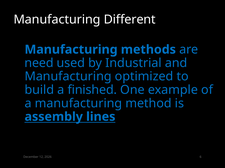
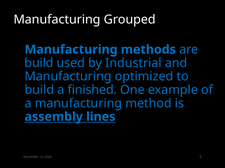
Different: Different -> Grouped (130, 20)
need: need -> build (39, 63)
